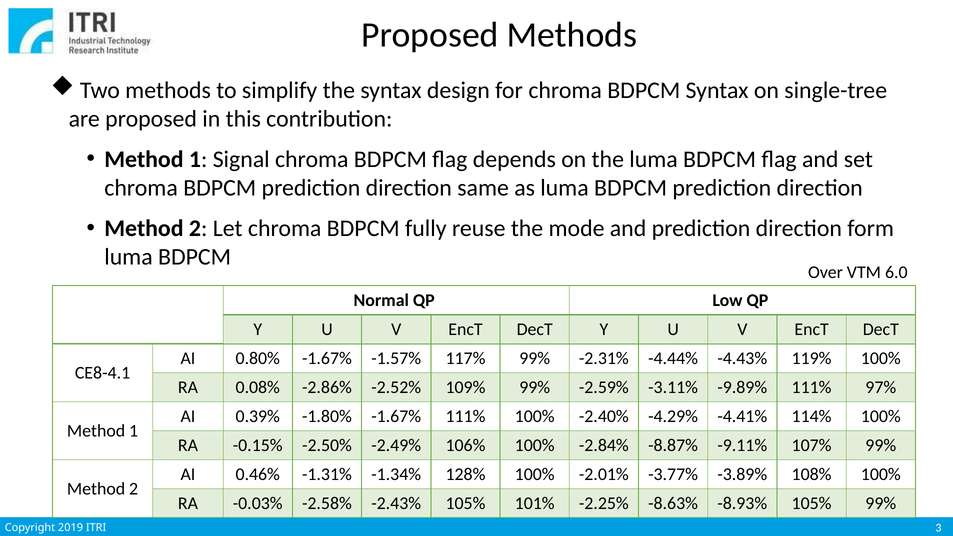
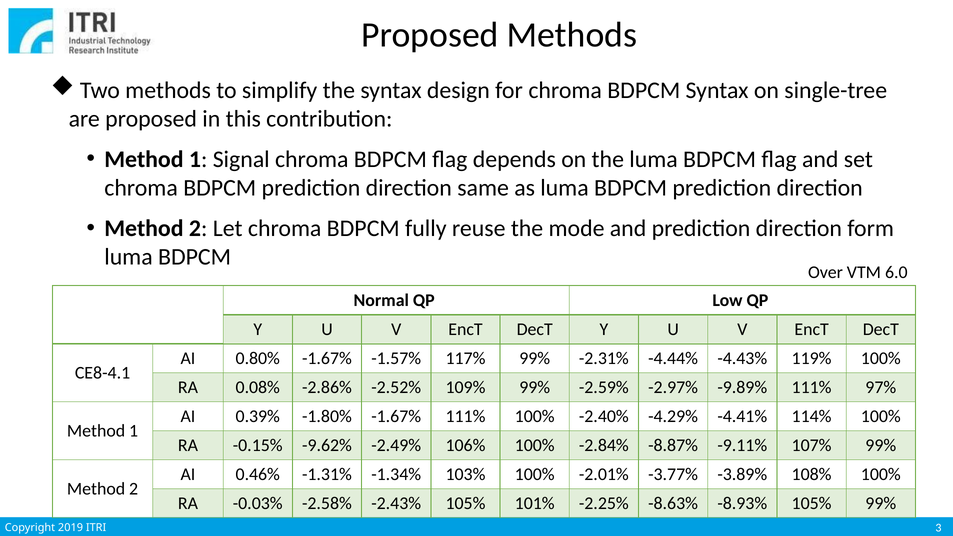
-3.11%: -3.11% -> -2.97% (673, 388)
-2.50%: -2.50% -> -9.62% (327, 446)
128%: 128% -> 103% (465, 475)
